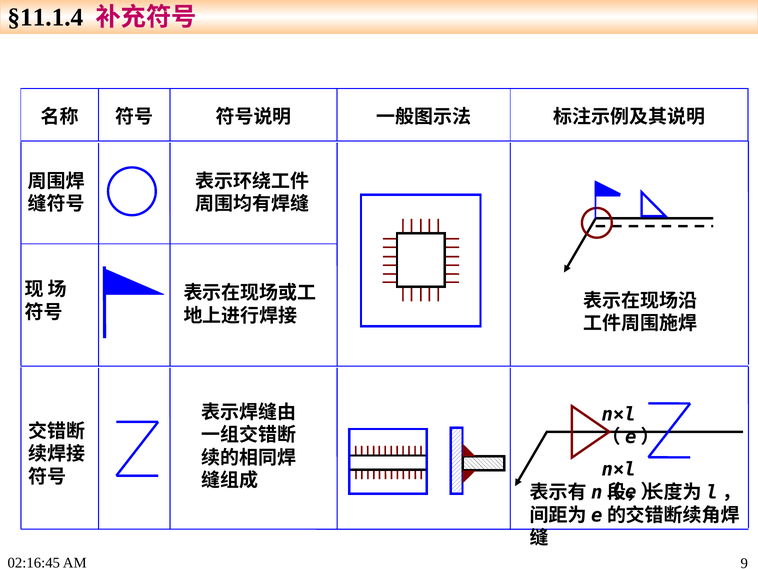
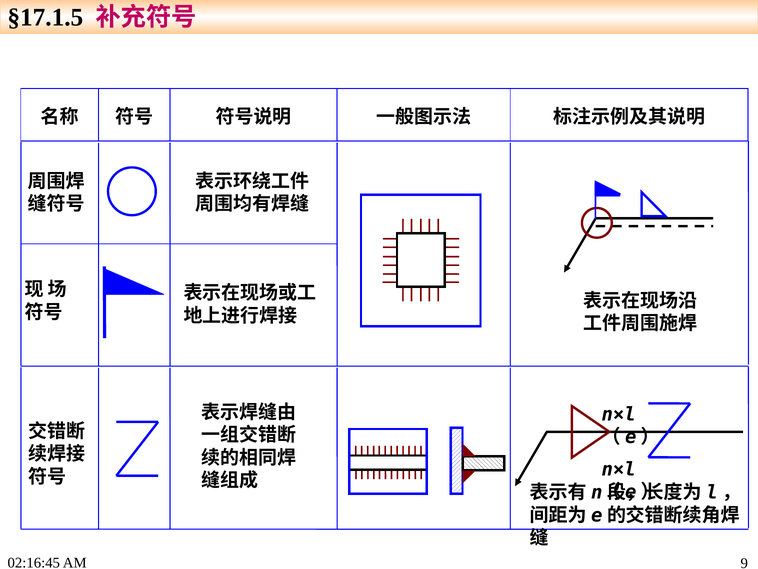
§11.1.4: §11.1.4 -> §17.1.5 (45, 17)
